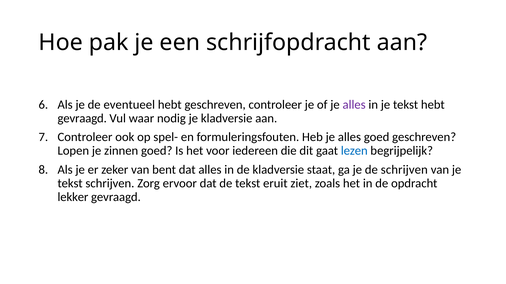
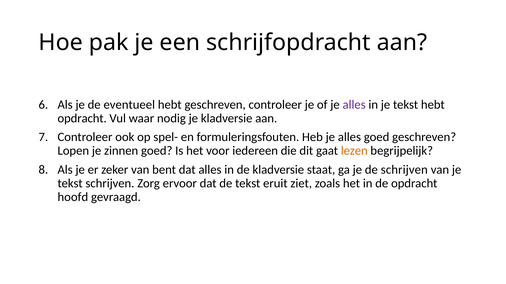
gevraagd: gevraagd -> opdracht (82, 119)
lezen colour: blue -> orange (354, 151)
lekker: lekker -> hoofd (73, 197)
